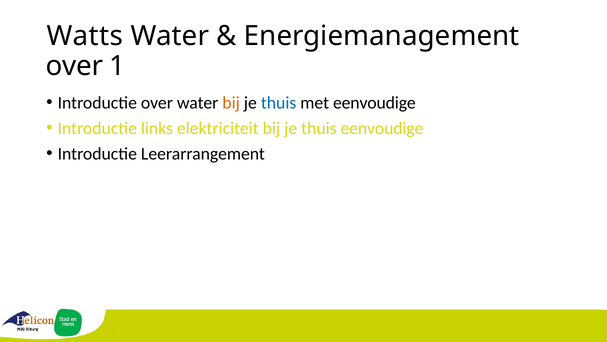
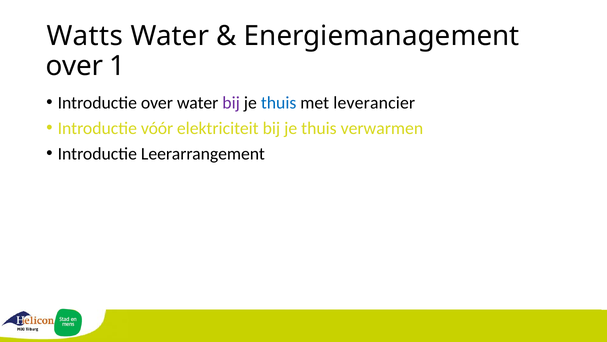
bij colour: orange -> purple (231, 103)
met eenvoudige: eenvoudige -> leverancier (374, 103)
links: links -> vóór (157, 128)
thuis eenvoudige: eenvoudige -> verwarmen (382, 128)
